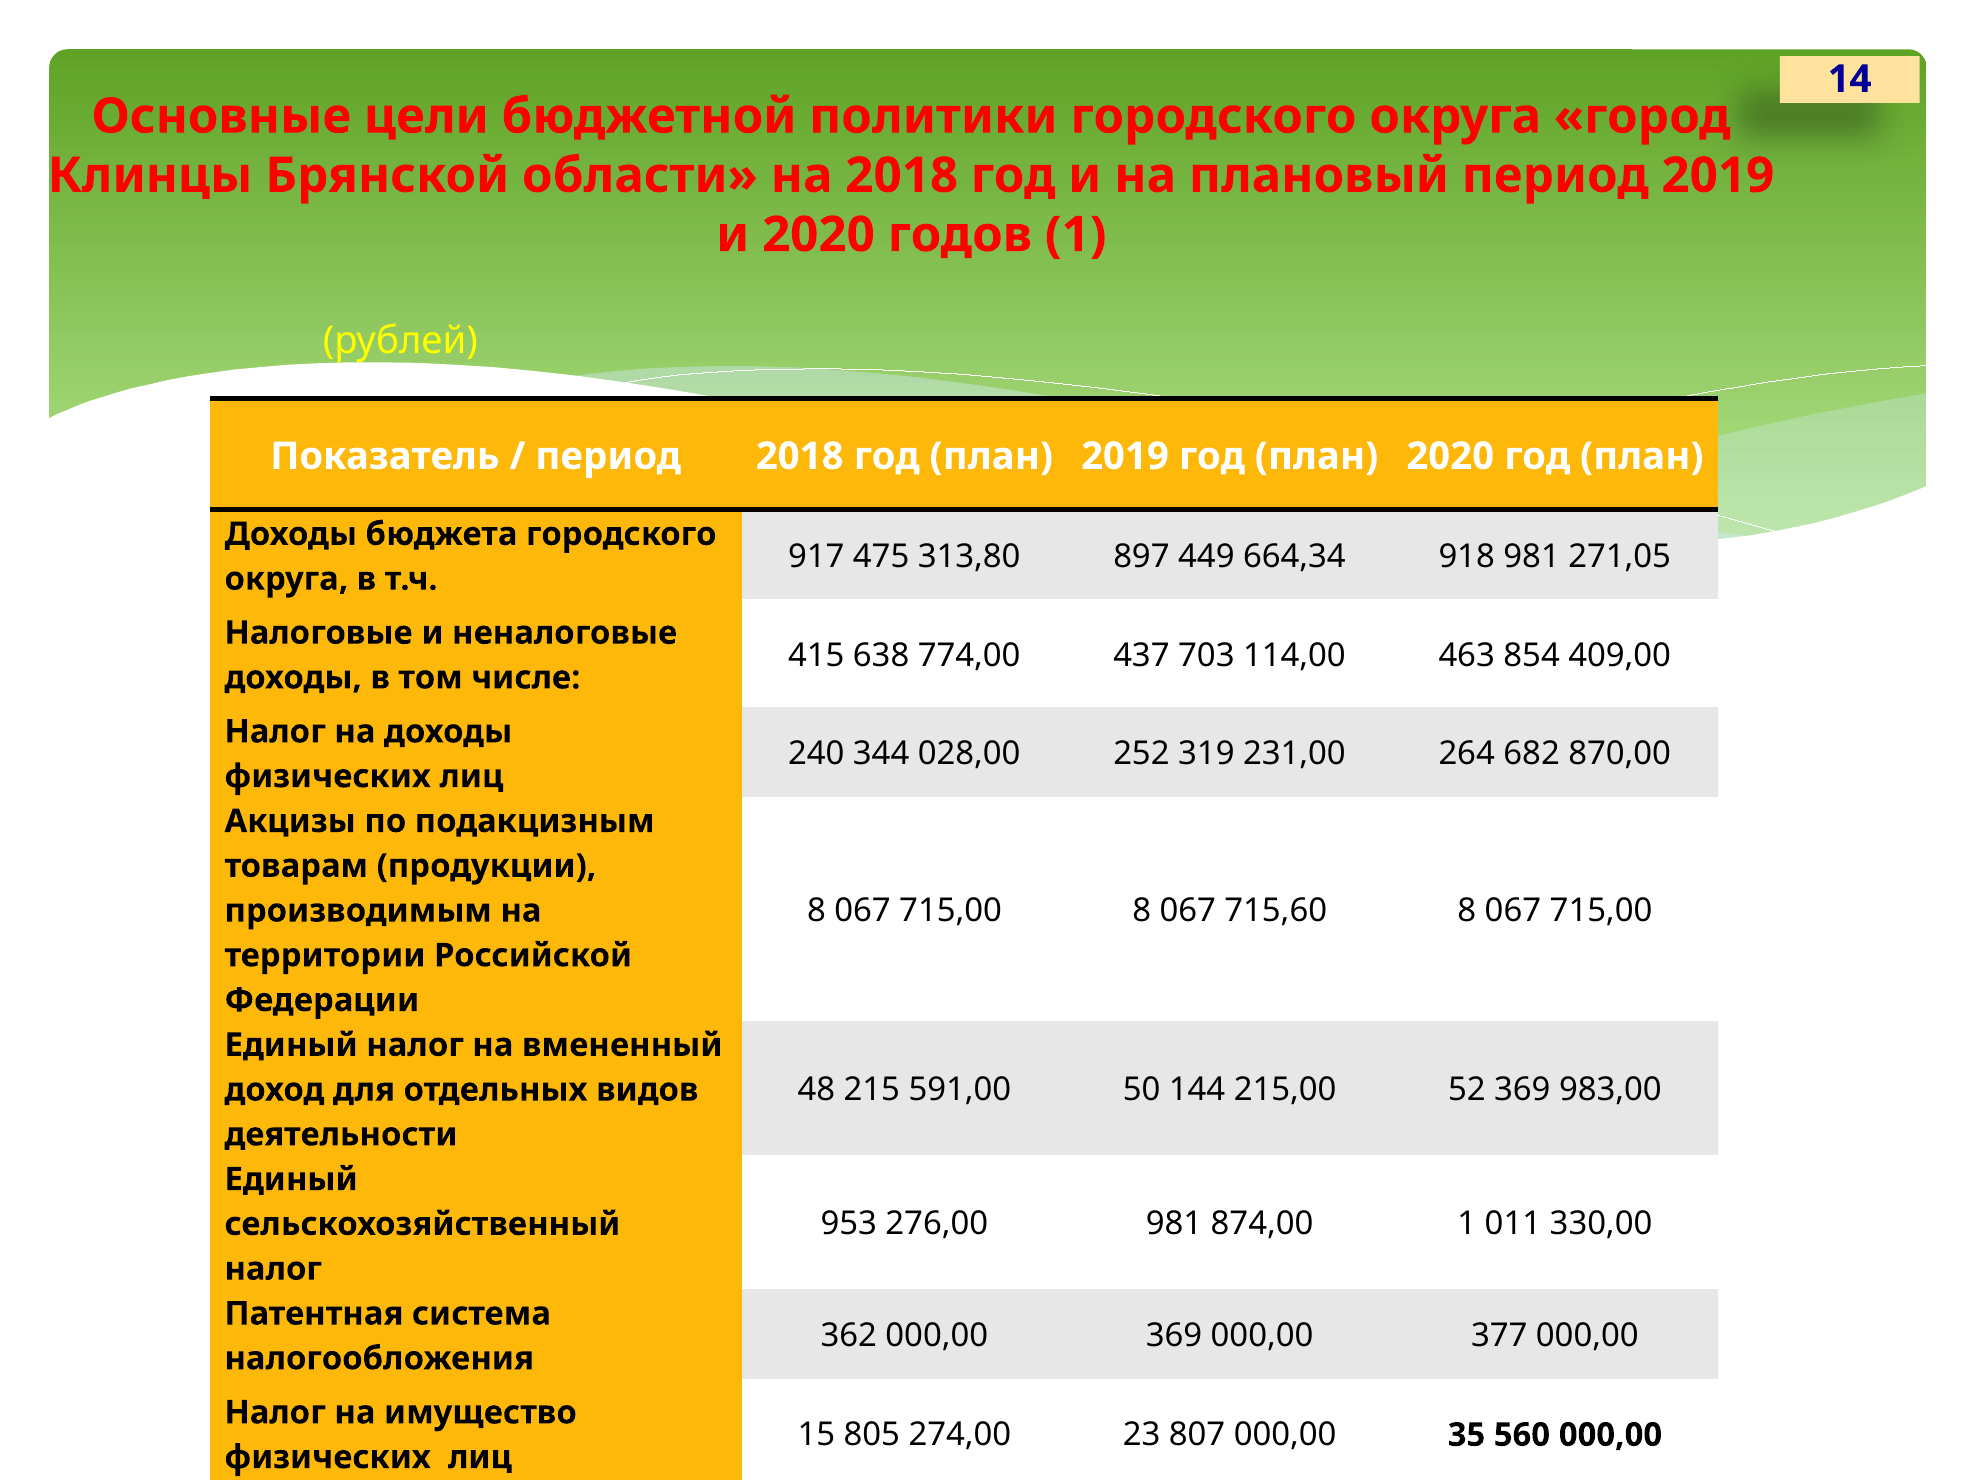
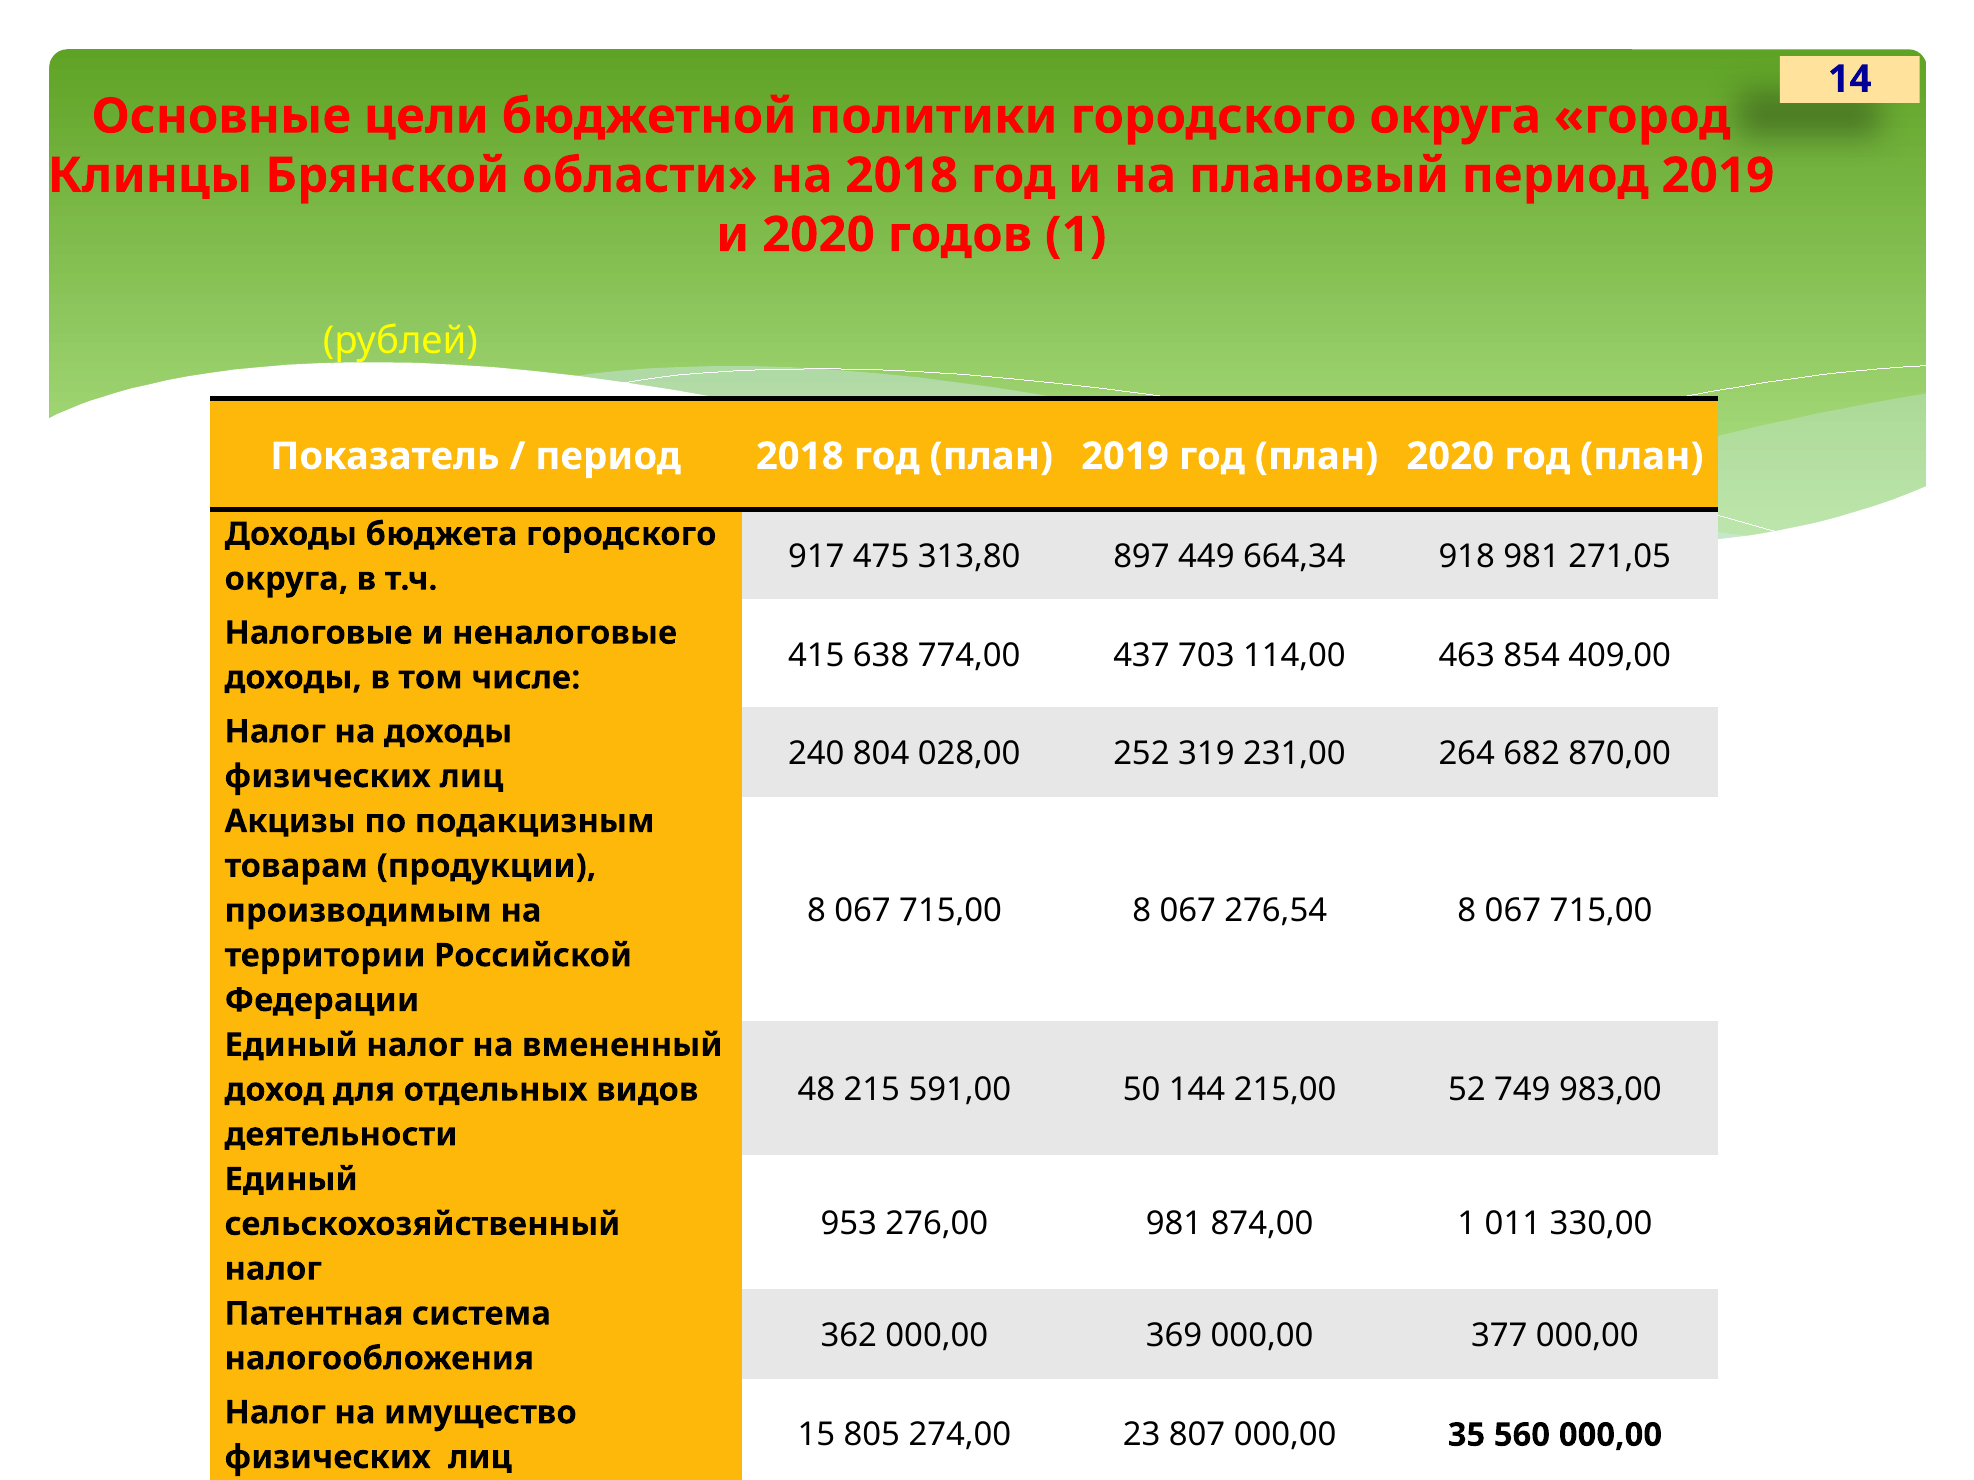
344: 344 -> 804 (881, 754)
715,60: 715,60 -> 276,54 (1276, 911)
52 369: 369 -> 749 (1522, 1090)
